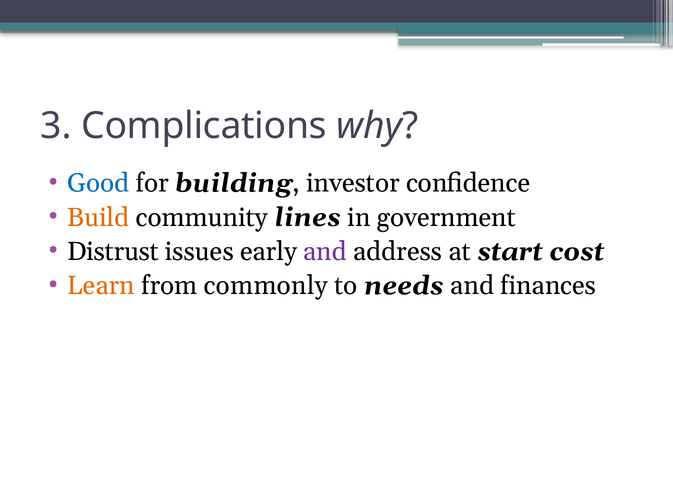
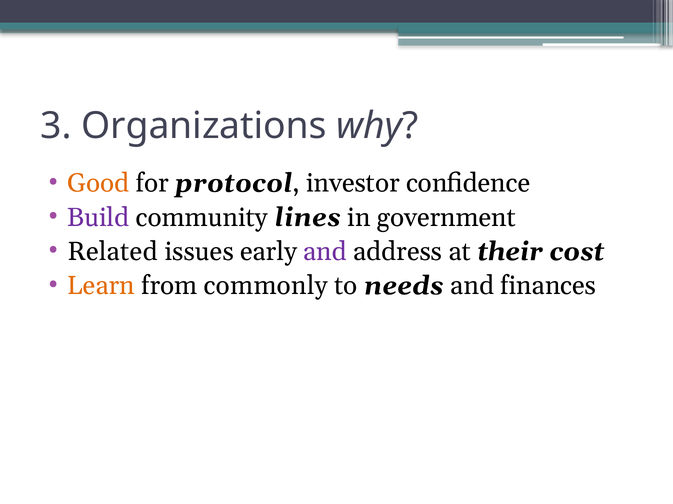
Complications: Complications -> Organizations (204, 126)
Good colour: blue -> orange (98, 183)
building: building -> protocol (234, 183)
Build colour: orange -> purple (98, 218)
Distrust: Distrust -> Related (113, 252)
start: start -> their (510, 252)
